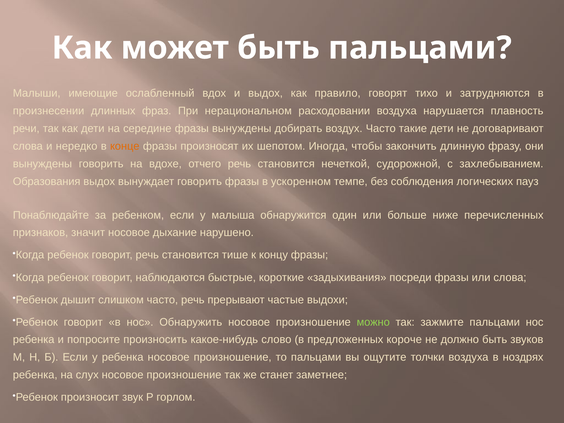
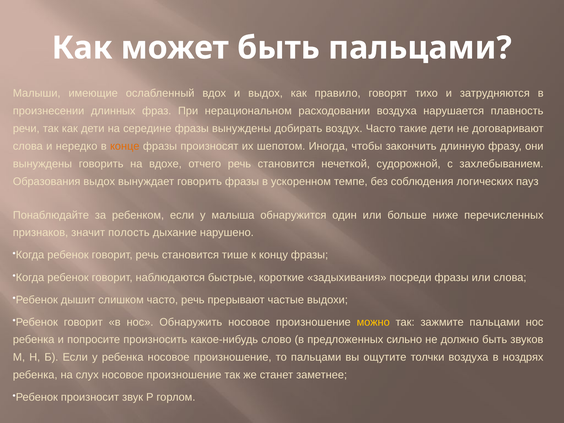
значит носовое: носовое -> полость (129, 233)
можно colour: light green -> yellow (373, 322)
короче: короче -> сильно (404, 340)
